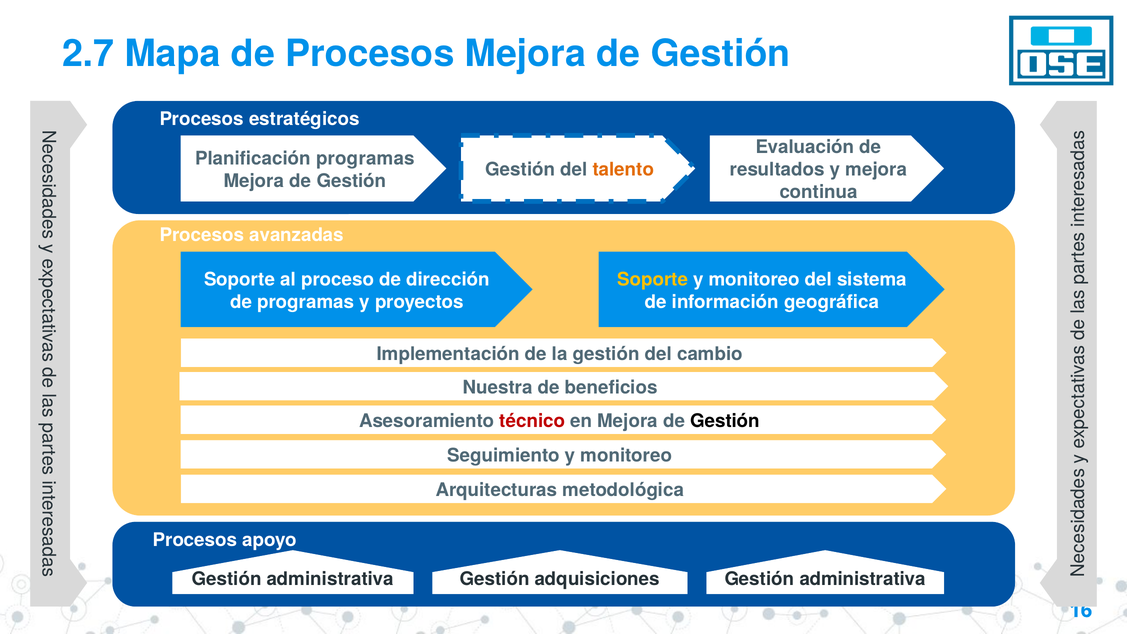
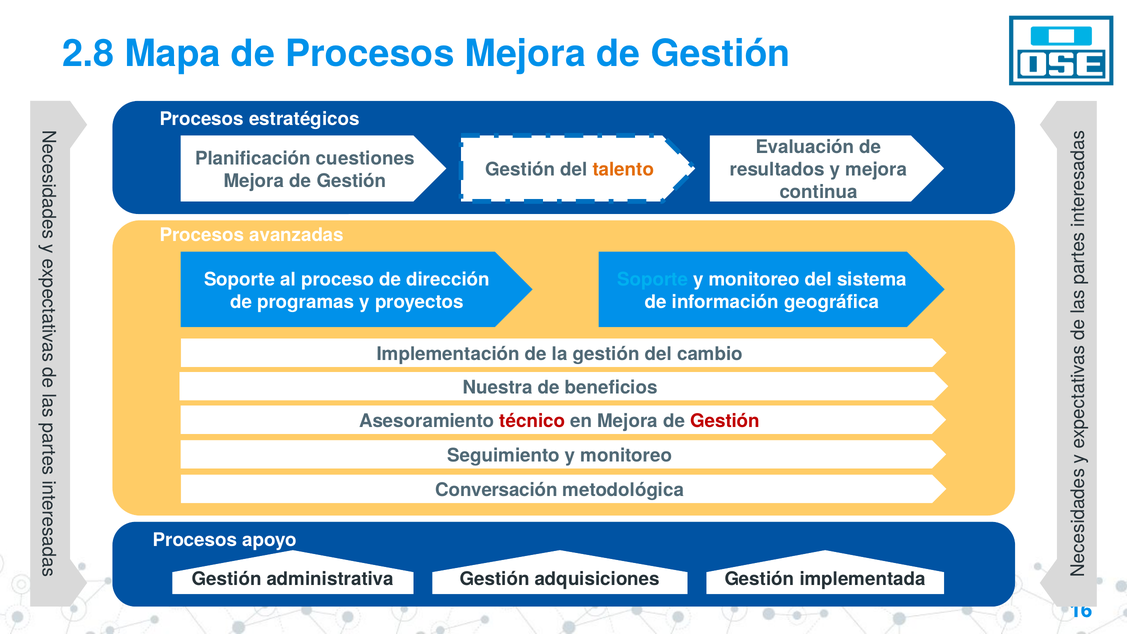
2.7: 2.7 -> 2.8 (88, 54)
Planificación programas: programas -> cuestiones (365, 158)
Soporte colour: yellow -> light blue (653, 279)
Gestión colour: black -> red (725, 421)
Arquitecturas: Arquitecturas -> Conversación (496, 490)
administrativa Gestión administrativa: administrativa -> implementada (863, 579)
